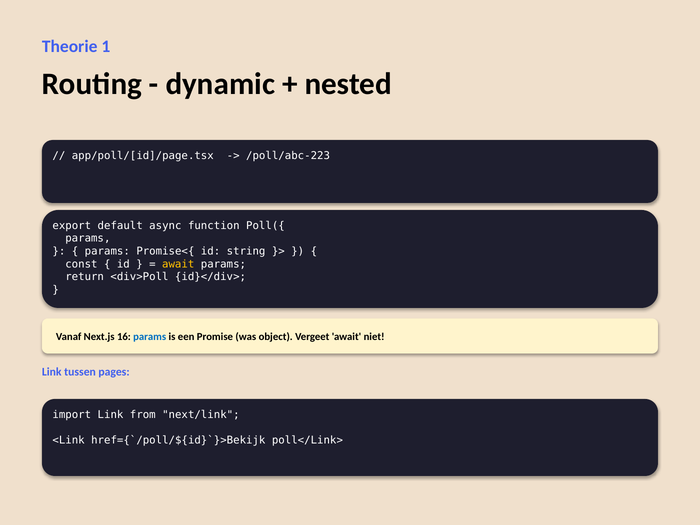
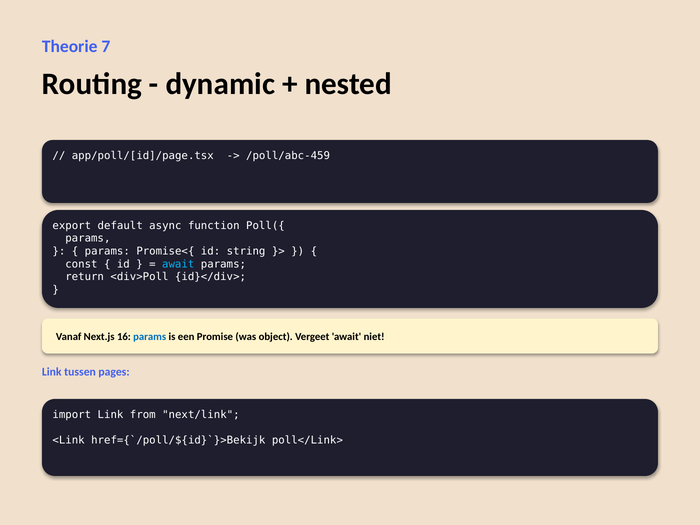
1: 1 -> 7 (106, 47)
/poll/abc-223: /poll/abc-223 -> /poll/abc-459 (288, 156)
await colour: yellow -> light blue (178, 264)
